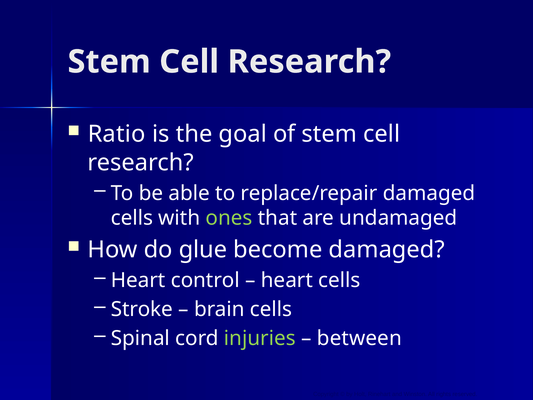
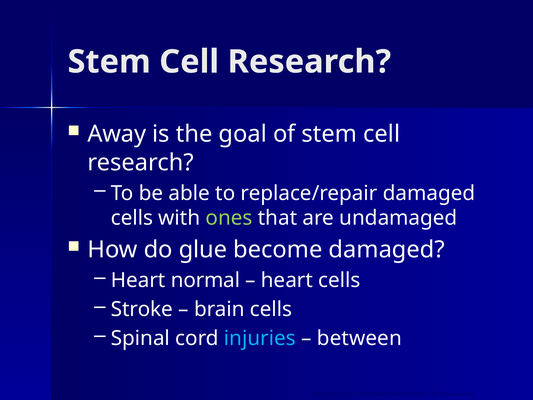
Ratio: Ratio -> Away (117, 134)
control: control -> normal (205, 280)
injuries colour: light green -> light blue (260, 338)
